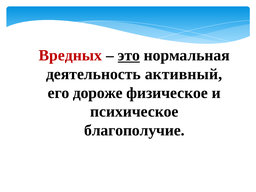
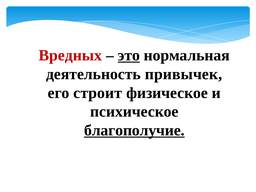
активный: активный -> привычек (183, 74)
дороже: дороже -> строит (98, 93)
благополучие underline: none -> present (134, 130)
